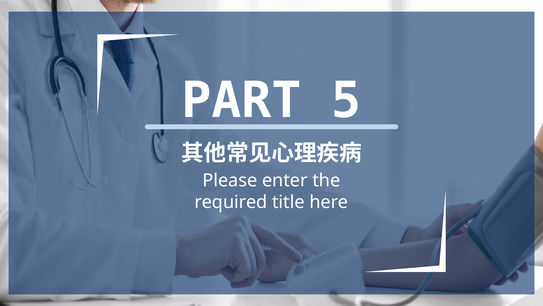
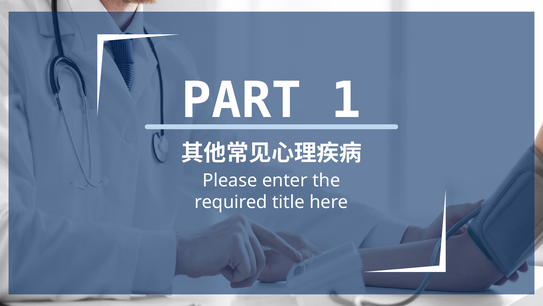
5: 5 -> 1 (346, 101)
